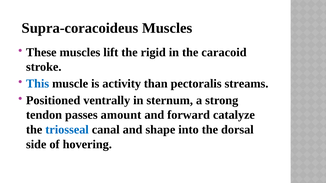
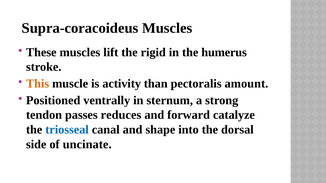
caracoid: caracoid -> humerus (224, 52)
This colour: blue -> orange (38, 84)
streams: streams -> amount (246, 84)
amount: amount -> reduces (121, 115)
hovering: hovering -> uncinate (87, 145)
